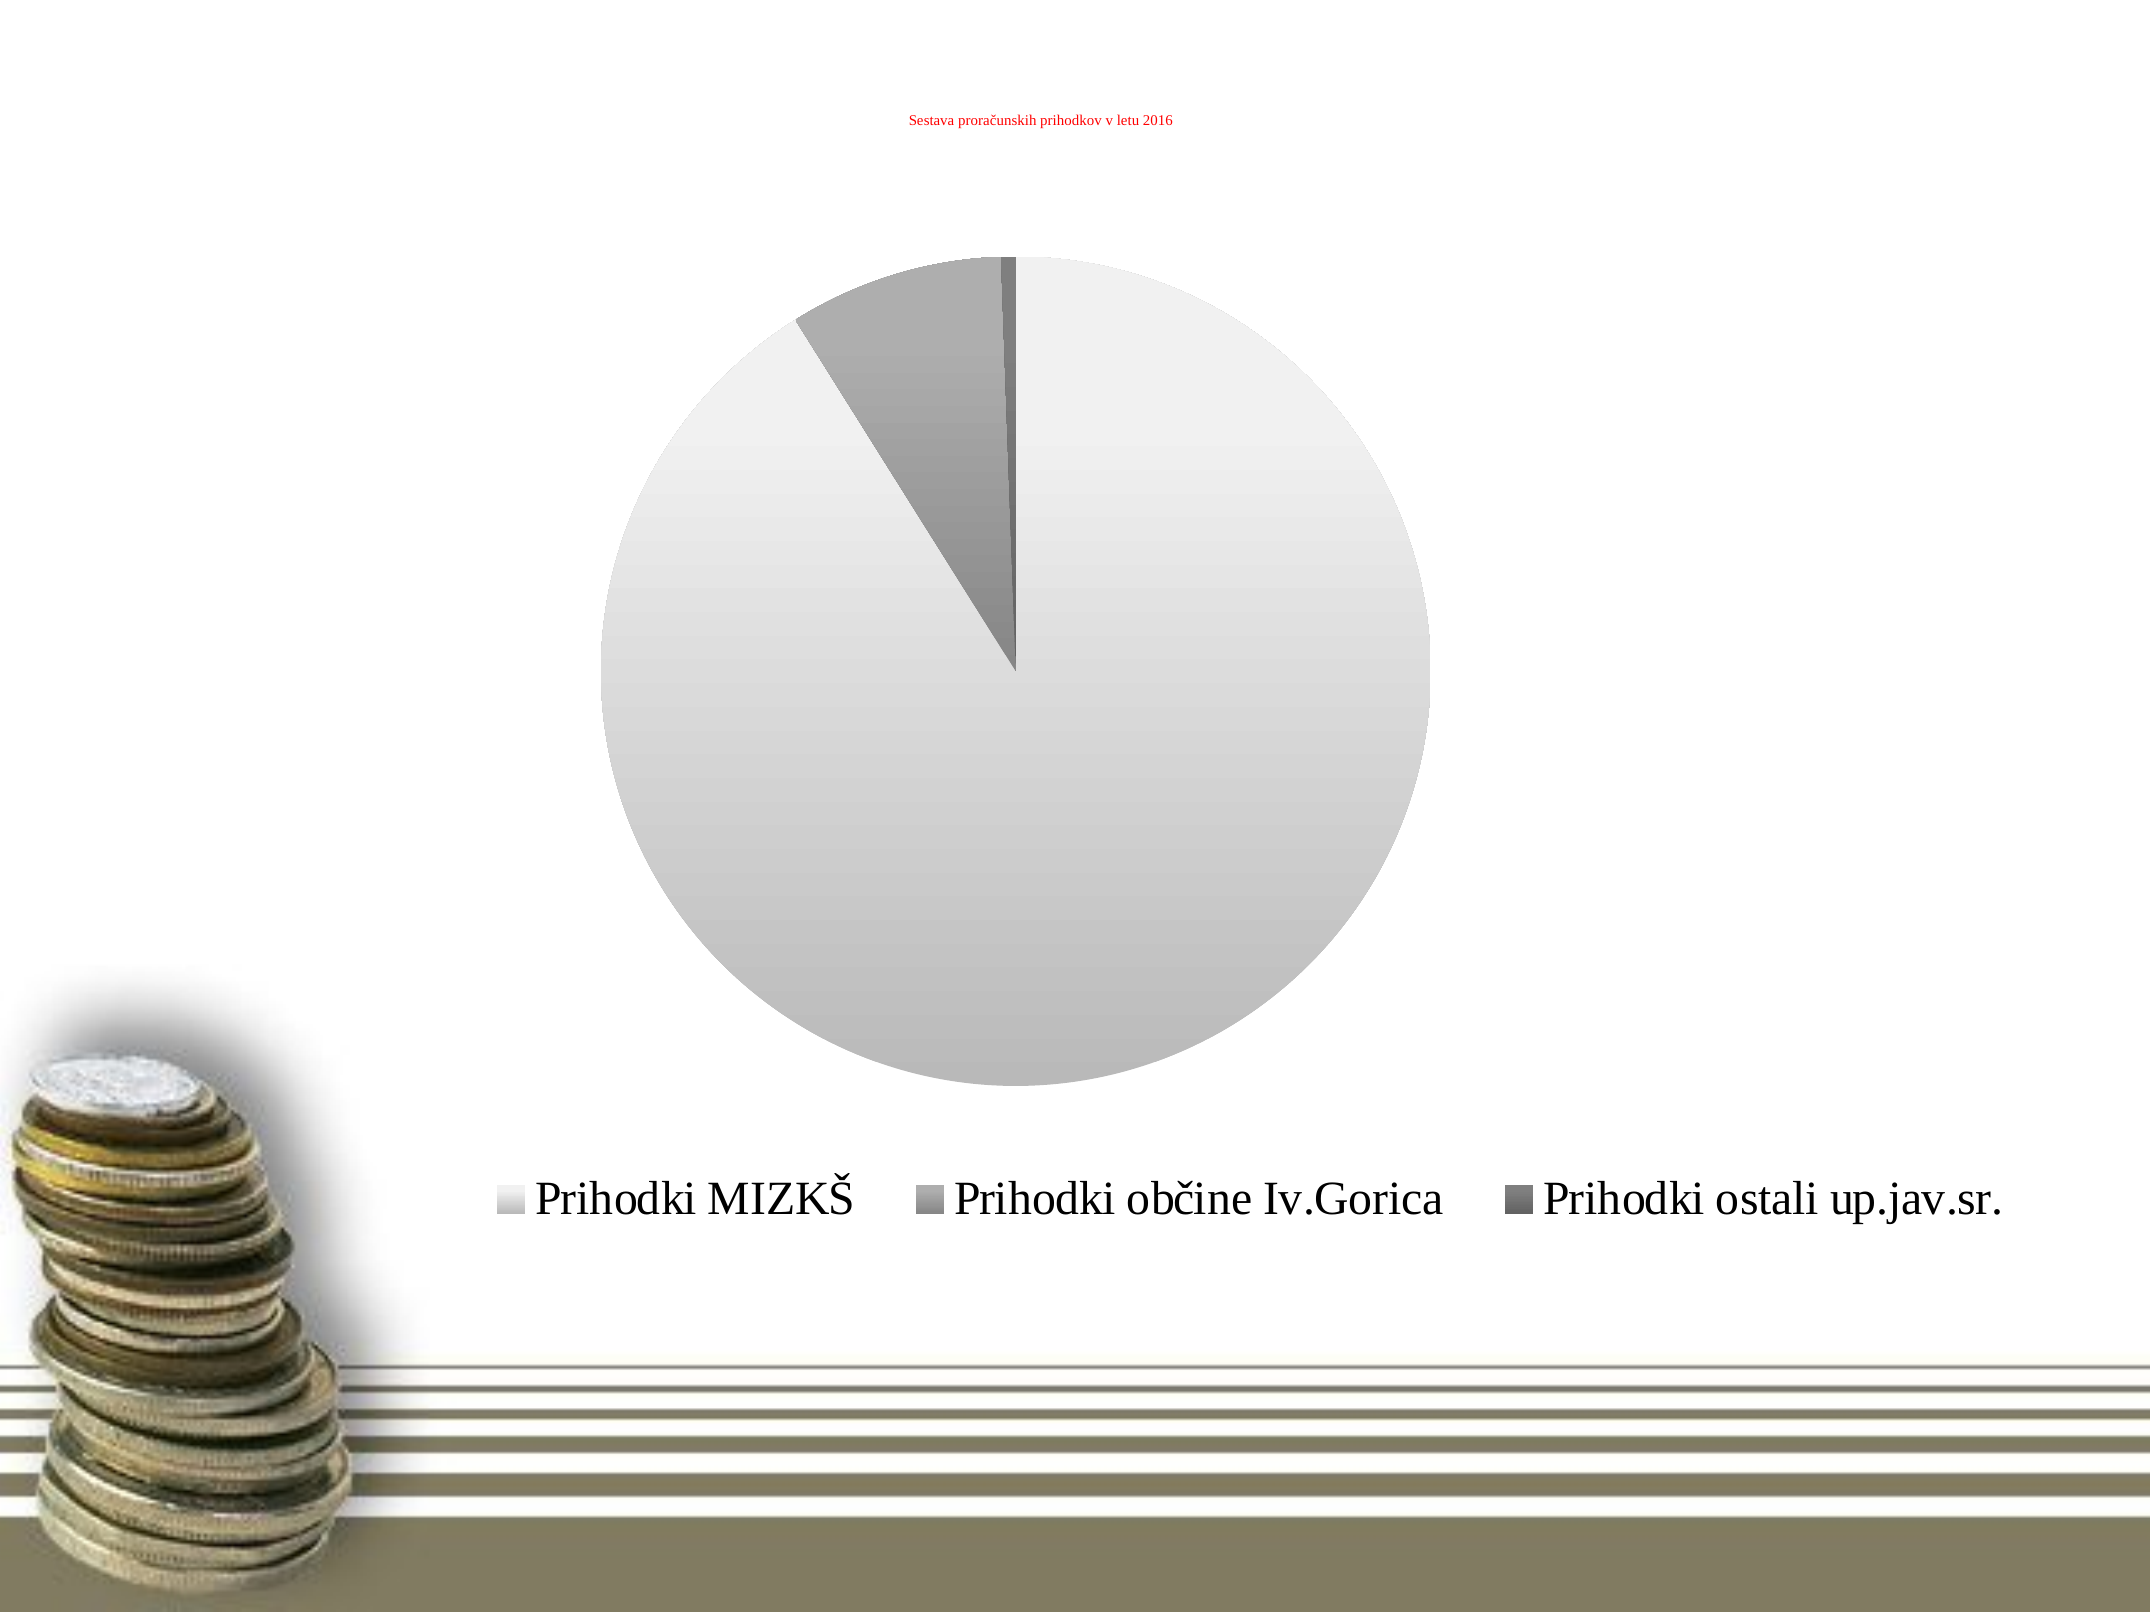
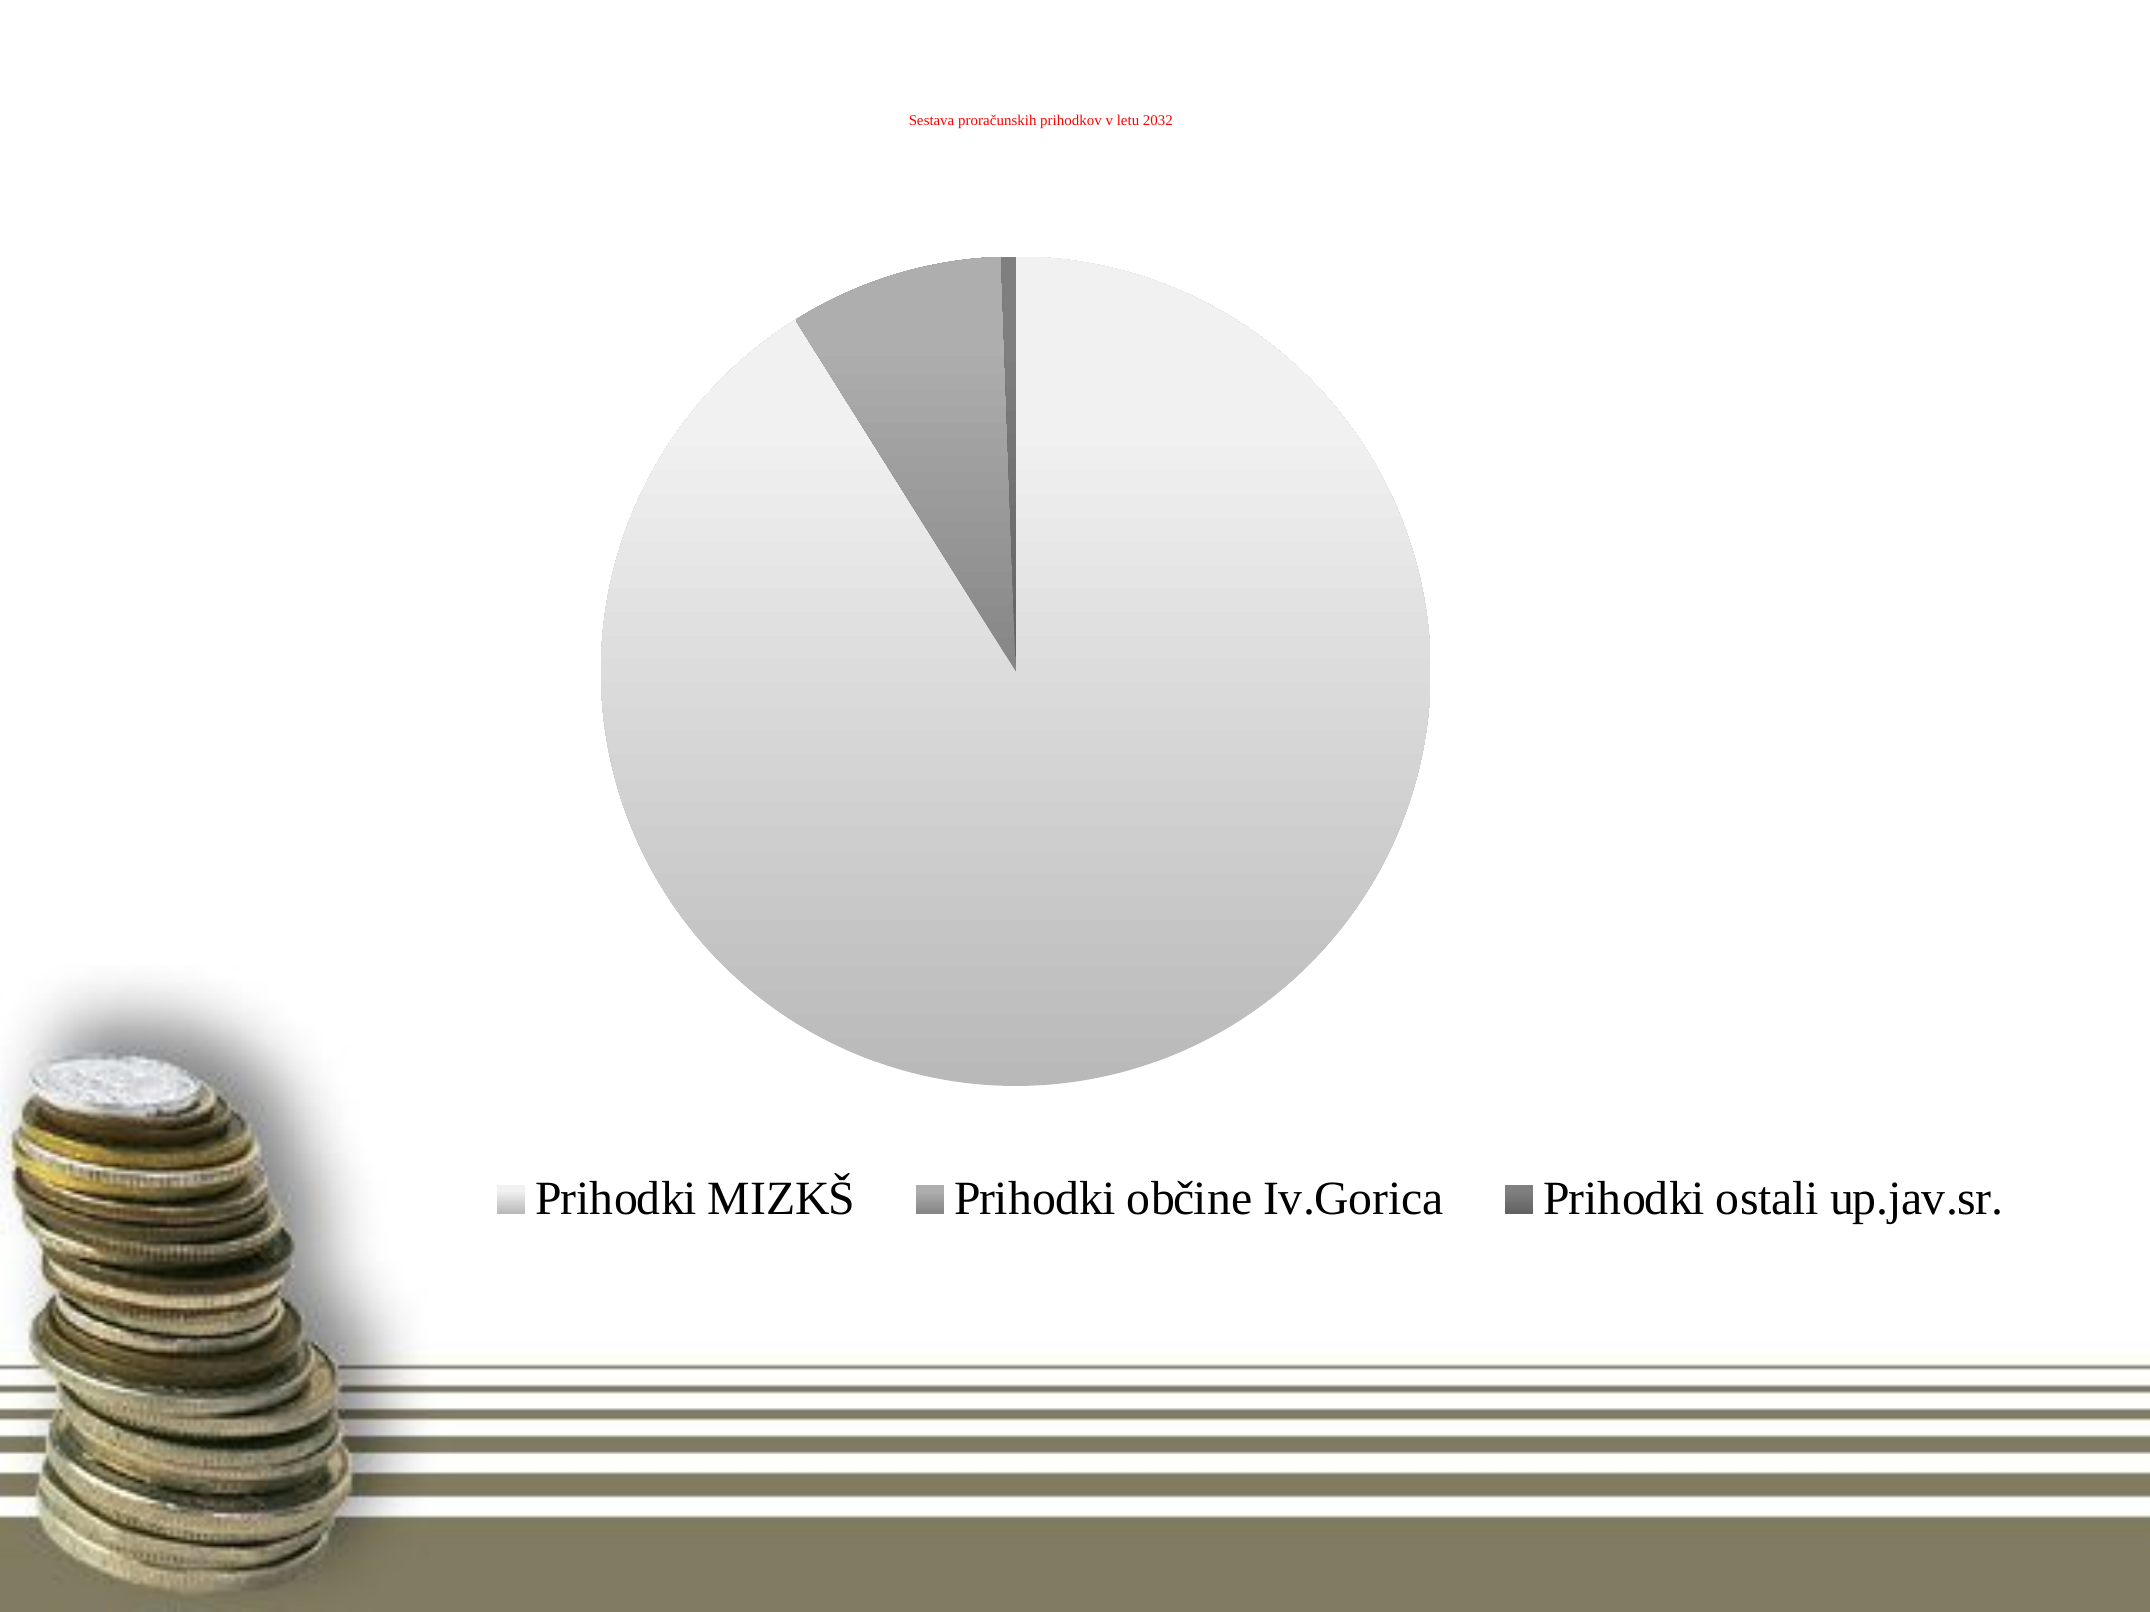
2016: 2016 -> 2032 (1158, 121)
